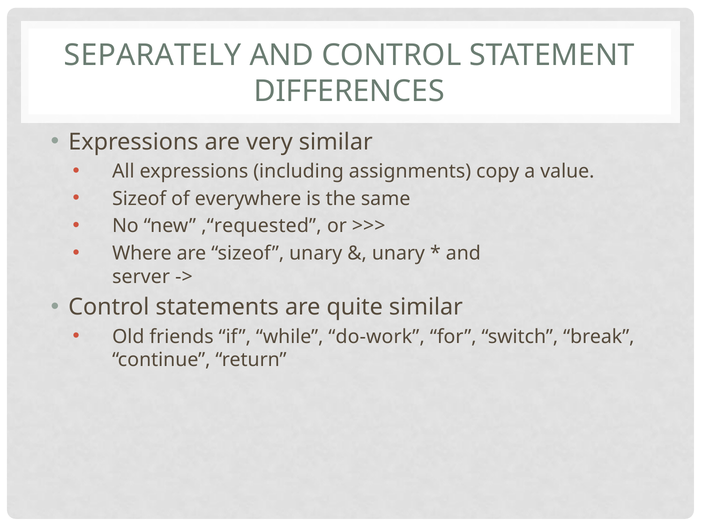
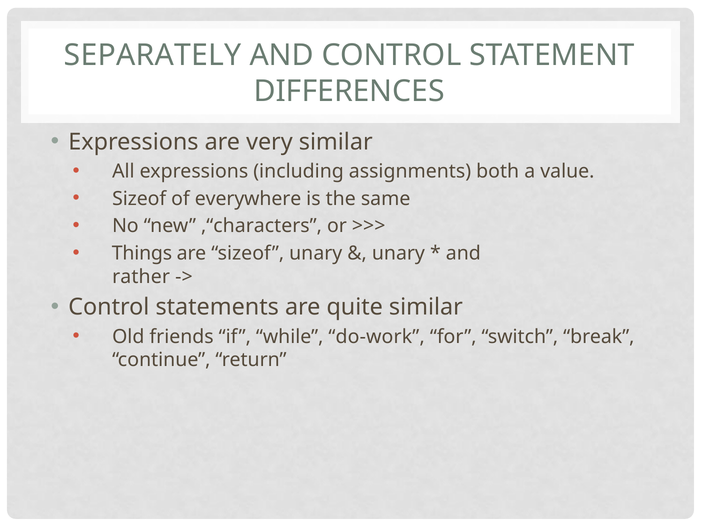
copy: copy -> both (498, 171)
,“requested: ,“requested -> ,“characters (262, 226)
Where: Where -> Things (142, 253)
server: server -> rather (141, 276)
